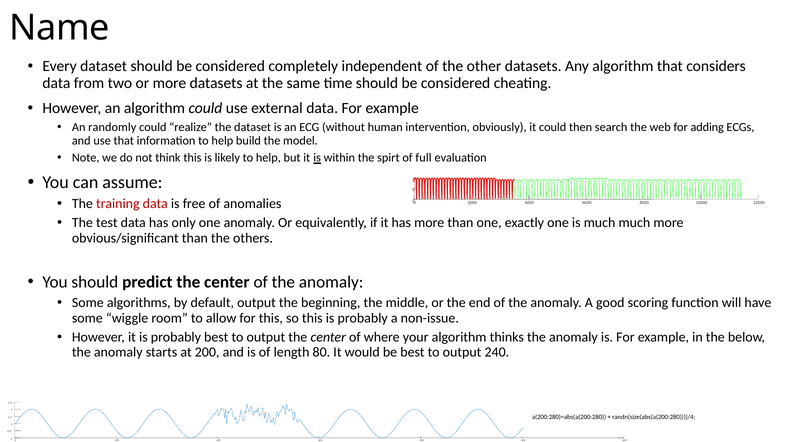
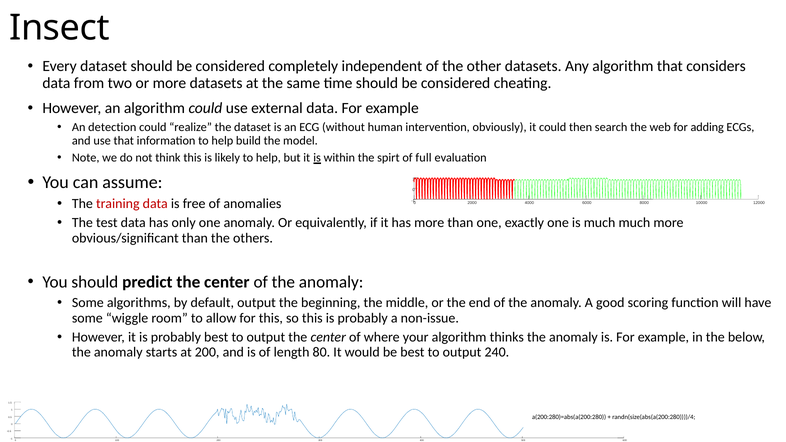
Name: Name -> Insect (59, 28)
randomly: randomly -> detection (112, 127)
